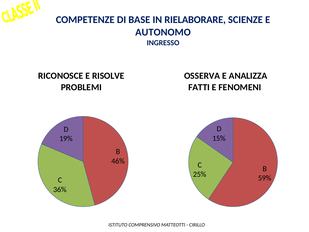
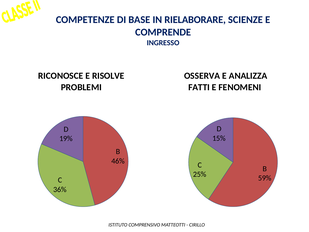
AUTONOMO: AUTONOMO -> COMPRENDE (163, 32)
